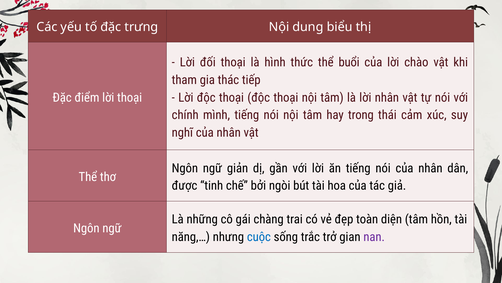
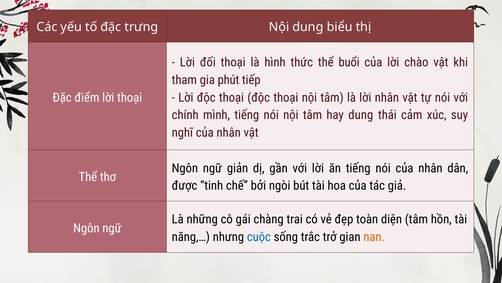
thác: thác -> phút (228, 80)
hay trong: trong -> dung (361, 115)
nan colour: purple -> orange (374, 237)
